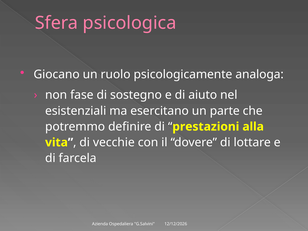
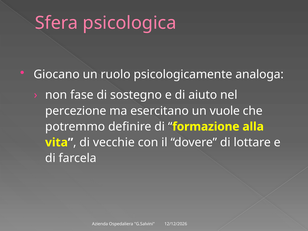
esistenziali: esistenziali -> percezione (76, 111)
parte: parte -> vuole (225, 111)
prestazioni: prestazioni -> formazione (206, 127)
